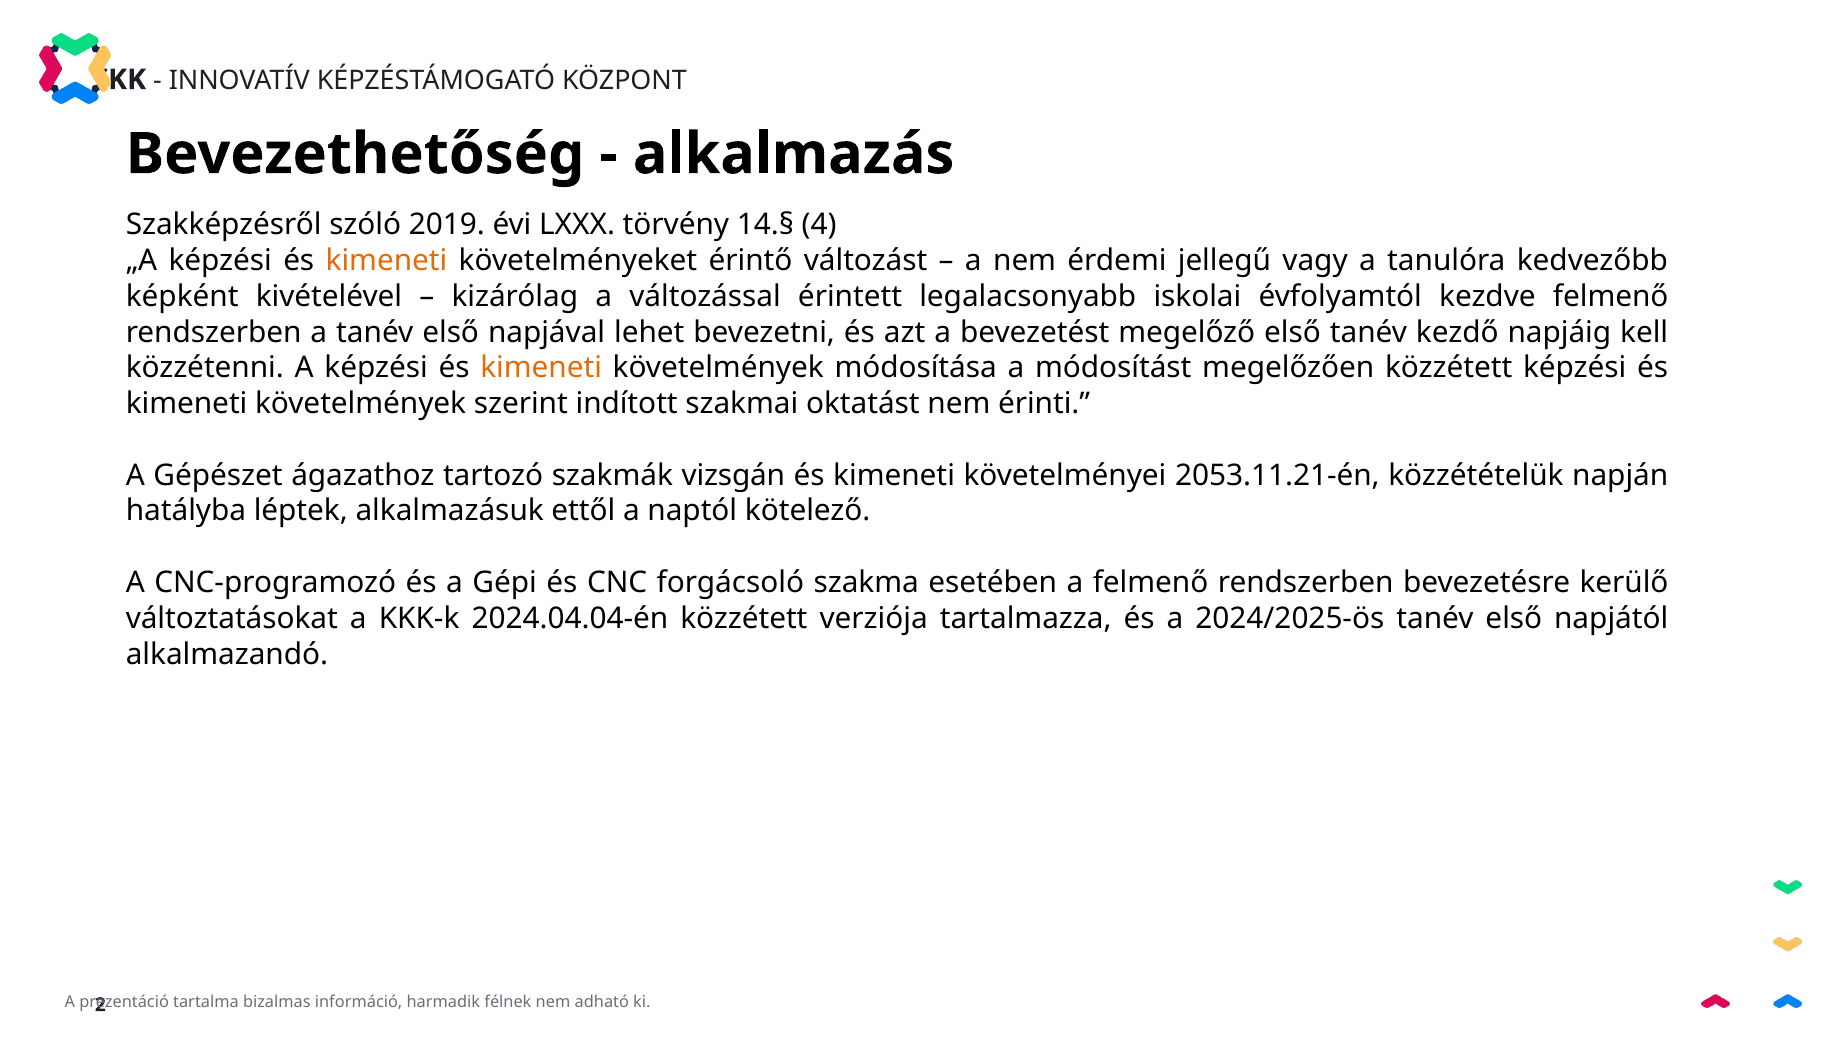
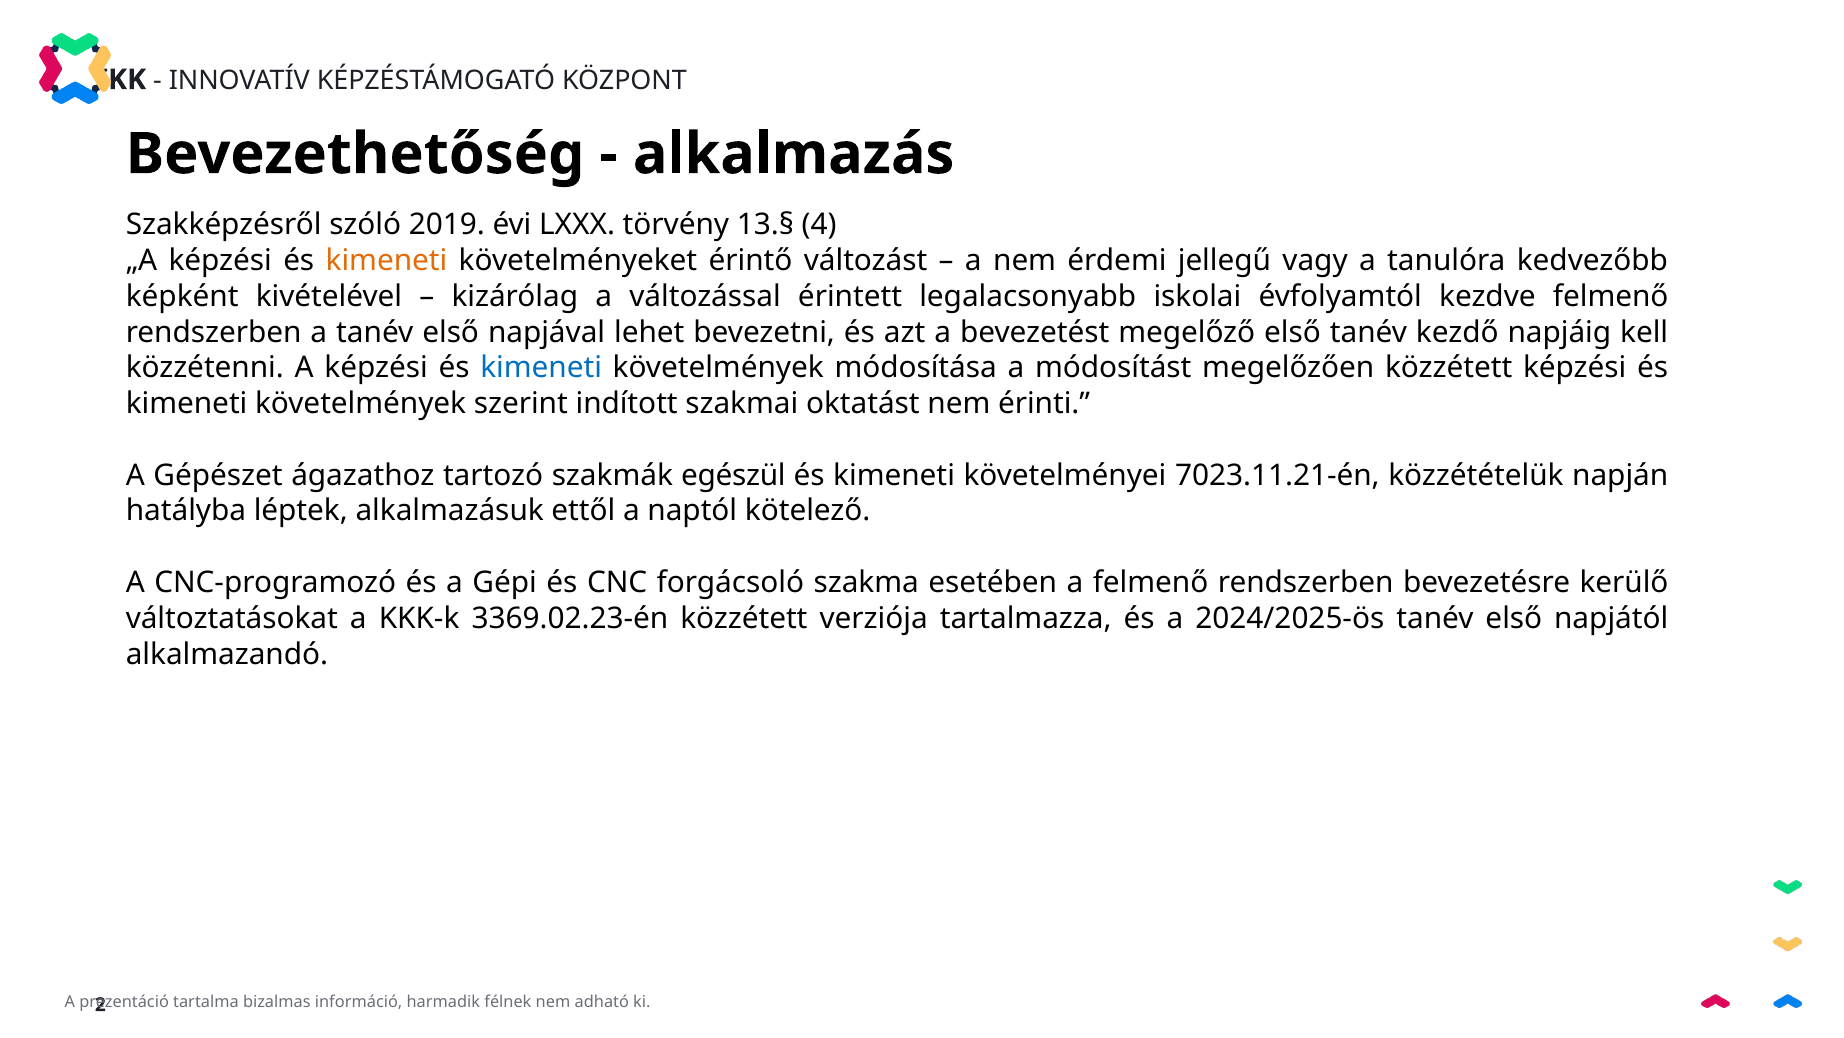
14.§: 14.§ -> 13.§ (765, 225)
kimeneti colour: orange -> blue (541, 368)
vizsgán: vizsgán -> egészül (733, 475)
2053.11.21-én: 2053.11.21-én -> 7023.11.21-én (1277, 475)
2024.04.04-én: 2024.04.04-én -> 3369.02.23-én (570, 618)
